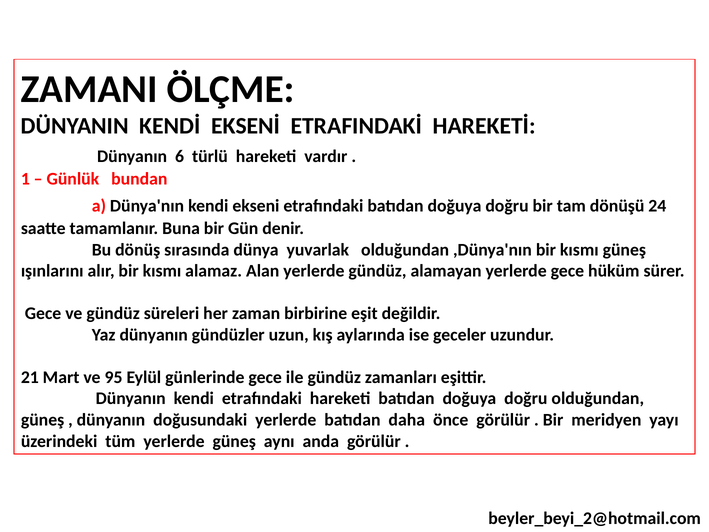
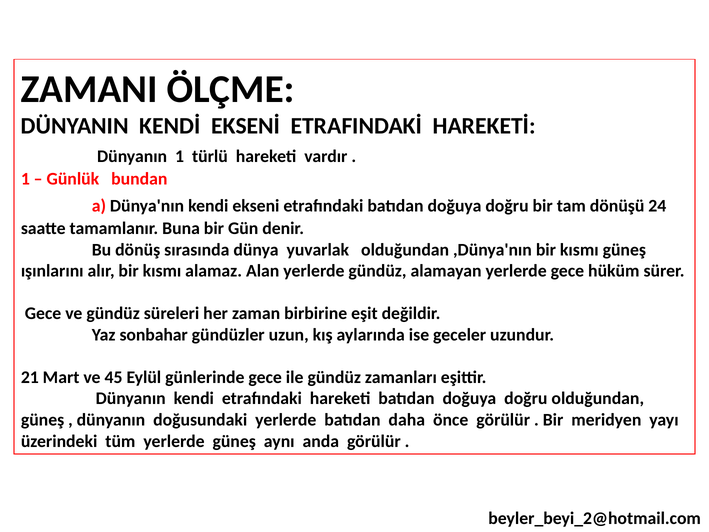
Dünyanın 6: 6 -> 1 (180, 156)
Yaz dünyanın: dünyanın -> sonbahar (154, 335)
95: 95 -> 45 (114, 377)
